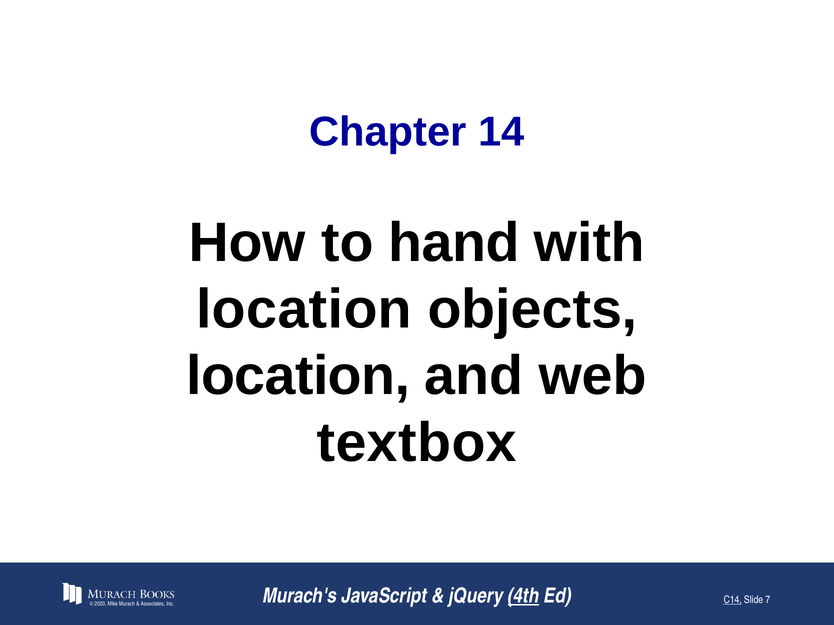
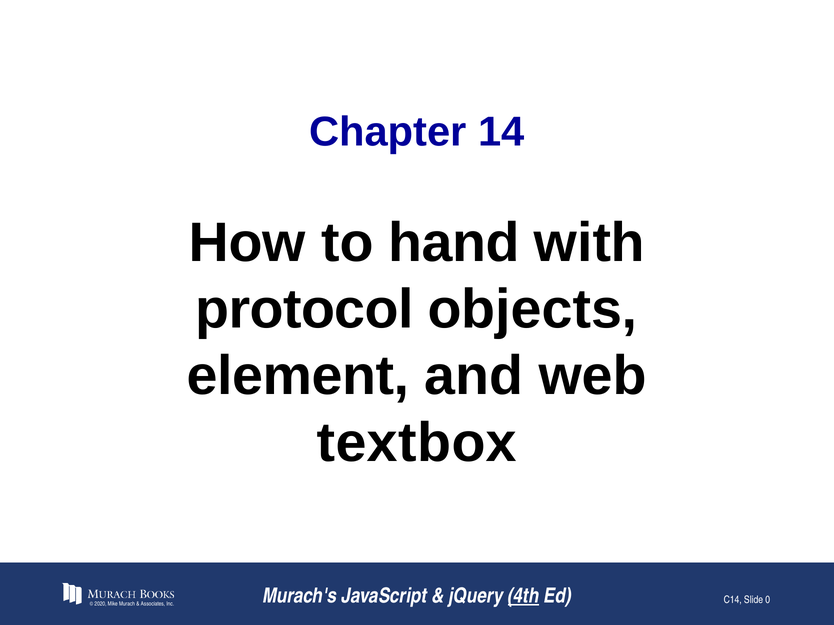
location: location -> protocol (304, 310)
location: location -> element (298, 376)
C14 underline: present -> none (733, 600)
7: 7 -> 0 (768, 600)
